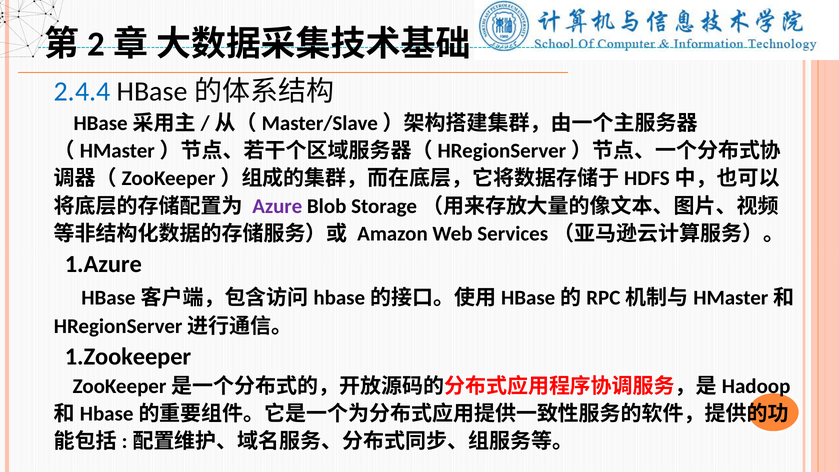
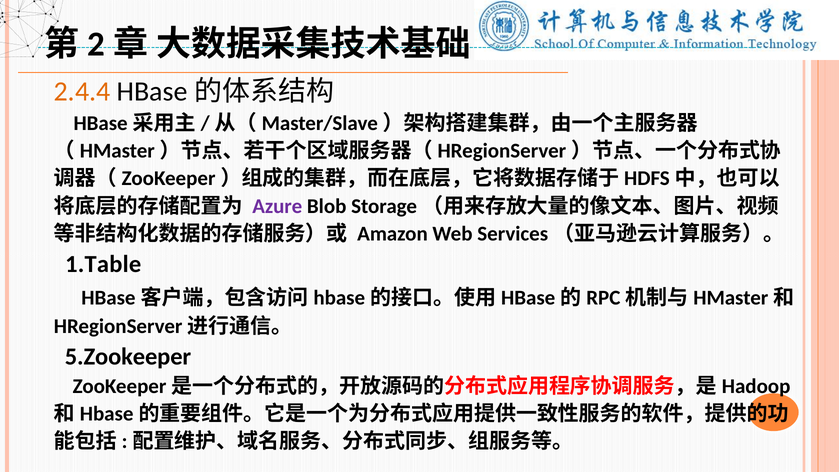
2.4.4 colour: blue -> orange (82, 92)
1.Azure: 1.Azure -> 1.Table (103, 264)
1.Zookeeper: 1.Zookeeper -> 5.Zookeeper (128, 357)
